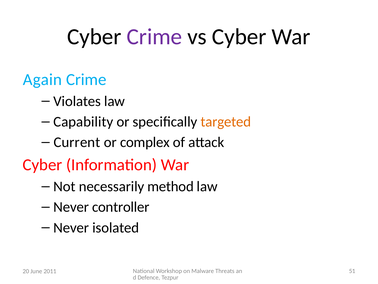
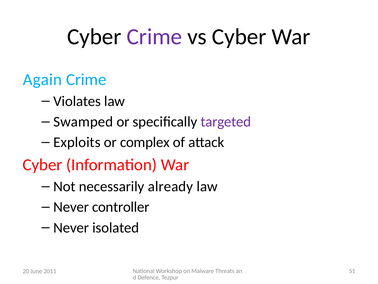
Capability: Capability -> Swamped (83, 122)
targeted colour: orange -> purple (226, 122)
Current: Current -> Exploits (77, 142)
method: method -> already (170, 186)
